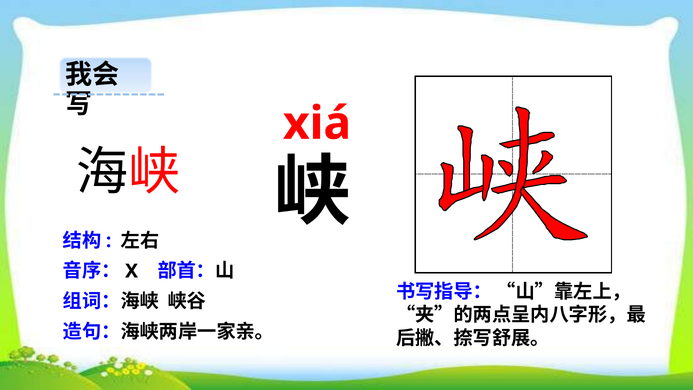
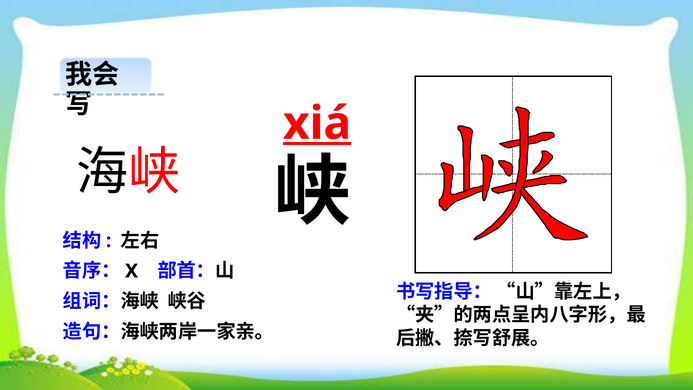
xiá underline: none -> present (317, 123)
